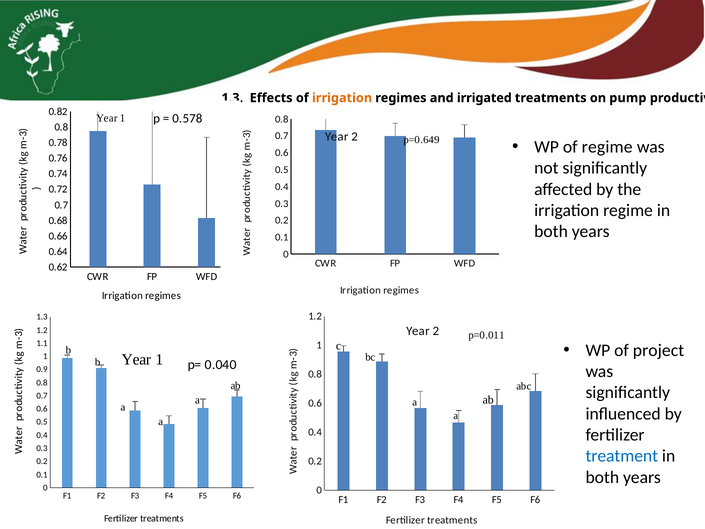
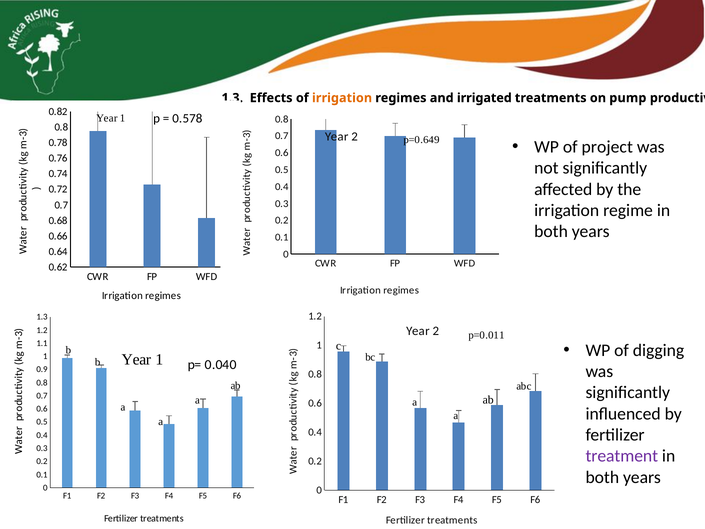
of regime: regime -> project (607, 147)
project: project -> digging (659, 350)
treatment colour: blue -> purple (622, 456)
